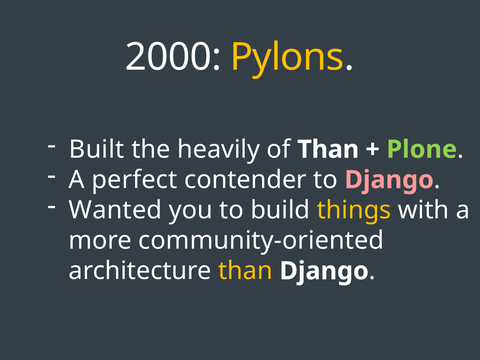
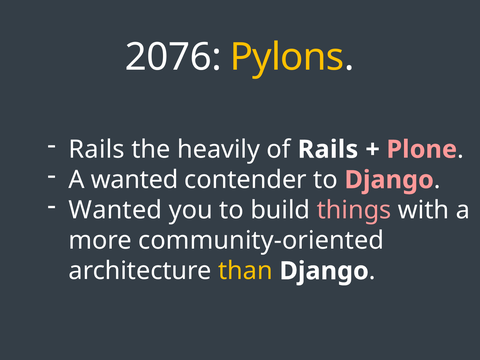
2000: 2000 -> 2076 (173, 57)
Built: Built -> Rails (97, 149)
of Than: Than -> Rails (328, 149)
Plone colour: light green -> pink (422, 149)
A perfect: perfect -> wanted (135, 180)
things colour: yellow -> pink (354, 210)
